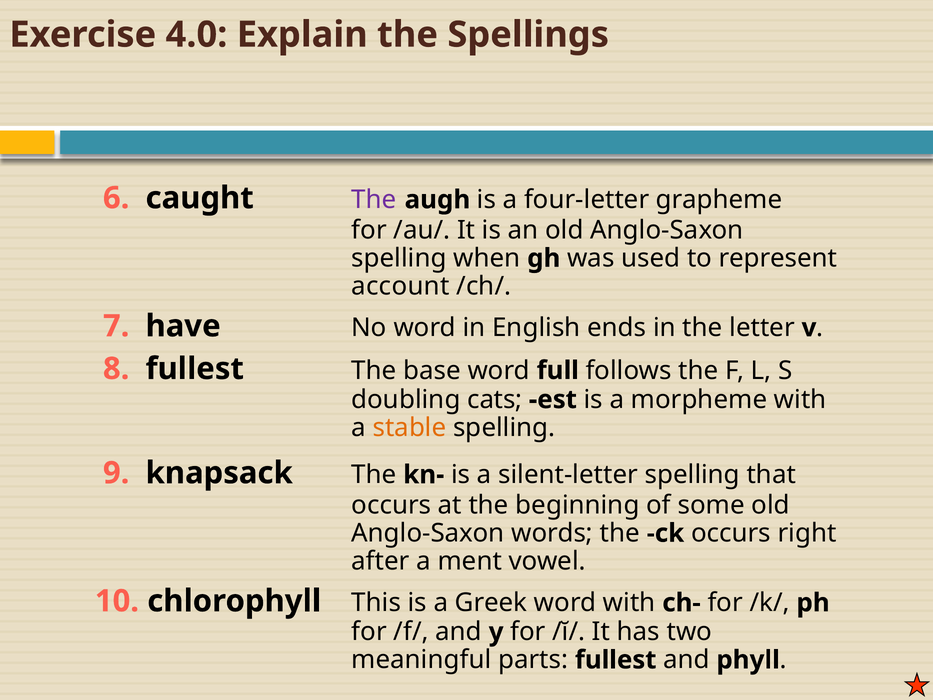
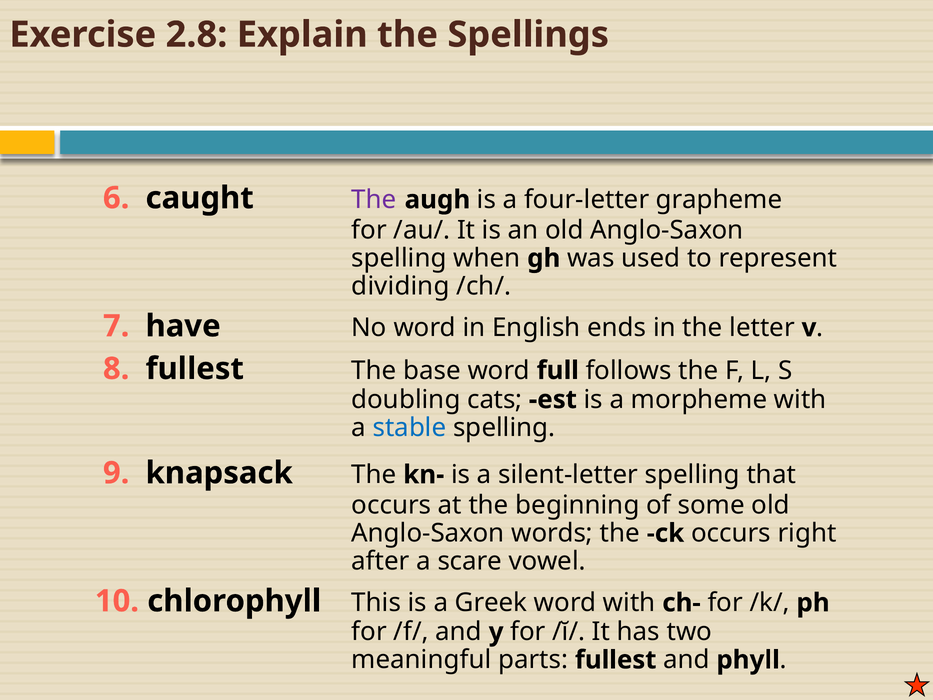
4.0: 4.0 -> 2.8 (197, 35)
account: account -> dividing (400, 286)
stable colour: orange -> blue (409, 427)
ment: ment -> scare (470, 561)
